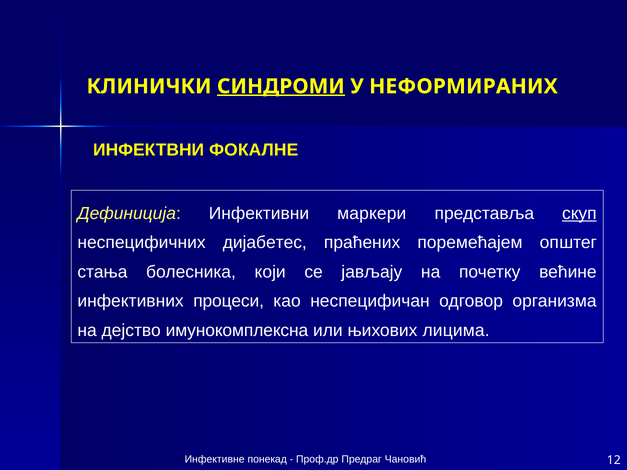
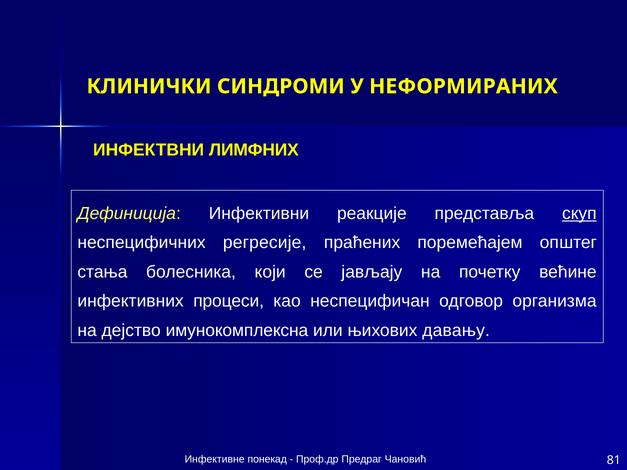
СИНДРОМИ underline: present -> none (281, 86)
ФОКАЛНЕ: ФОКАЛНЕ -> ЛИМФНИХ (254, 150)
маркери: маркери -> реакције (372, 214)
дијабетес: дијабетес -> регресије (265, 243)
лицима: лицима -> давању (456, 331)
12: 12 -> 81 (614, 461)
